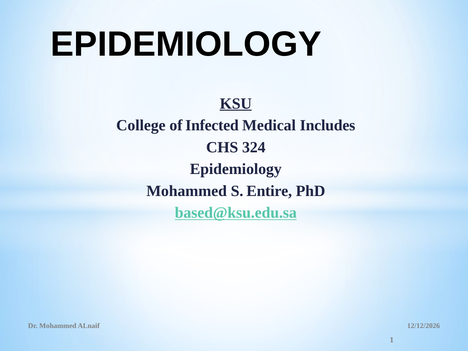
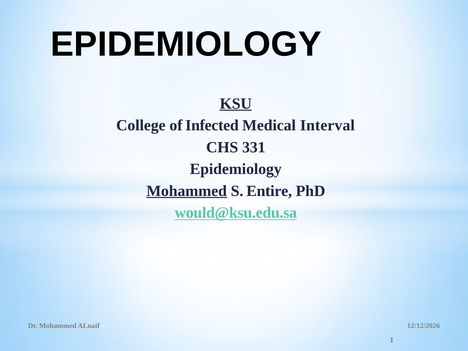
Includes: Includes -> Interval (327, 125)
324: 324 -> 331 (254, 147)
Mohammed underline: none -> present (187, 191)
based@ksu.edu.sa: based@ksu.edu.sa -> would@ksu.edu.sa (236, 213)
